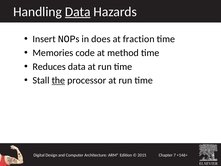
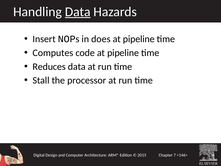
fraction: fraction -> pipeline (139, 39)
Memories: Memories -> Computes (53, 53)
code at method: method -> pipeline (123, 53)
the underline: present -> none (58, 80)
